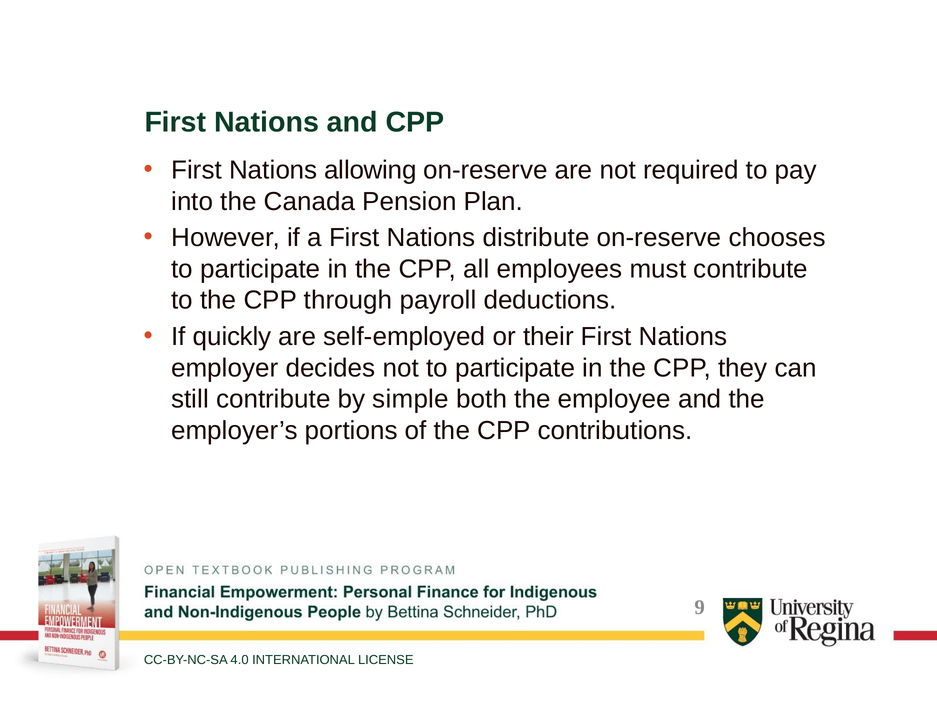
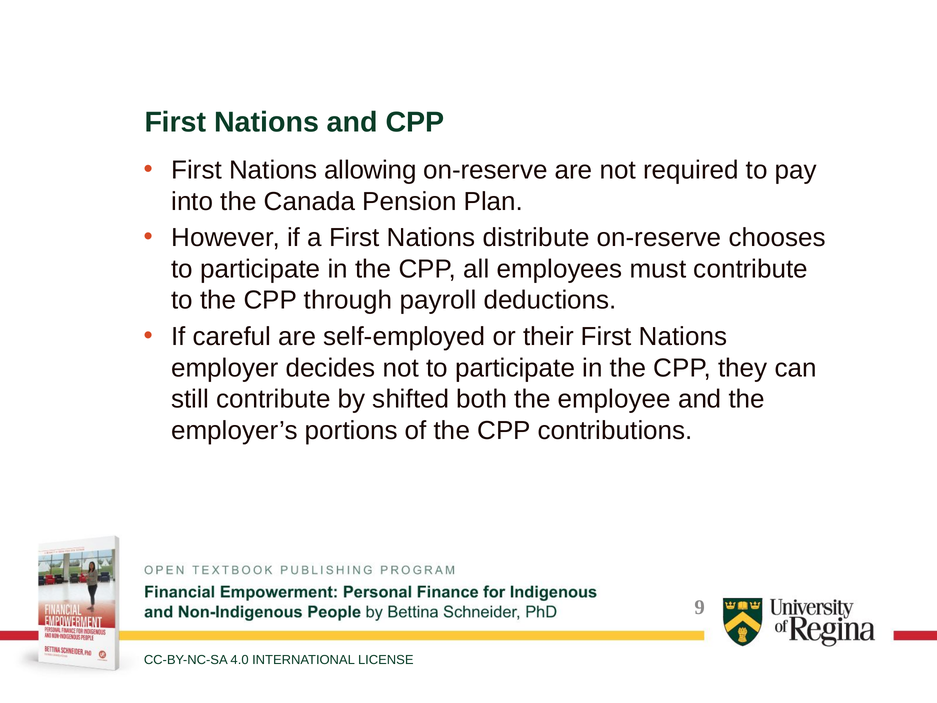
quickly: quickly -> careful (232, 337)
simple: simple -> shifted (411, 399)
